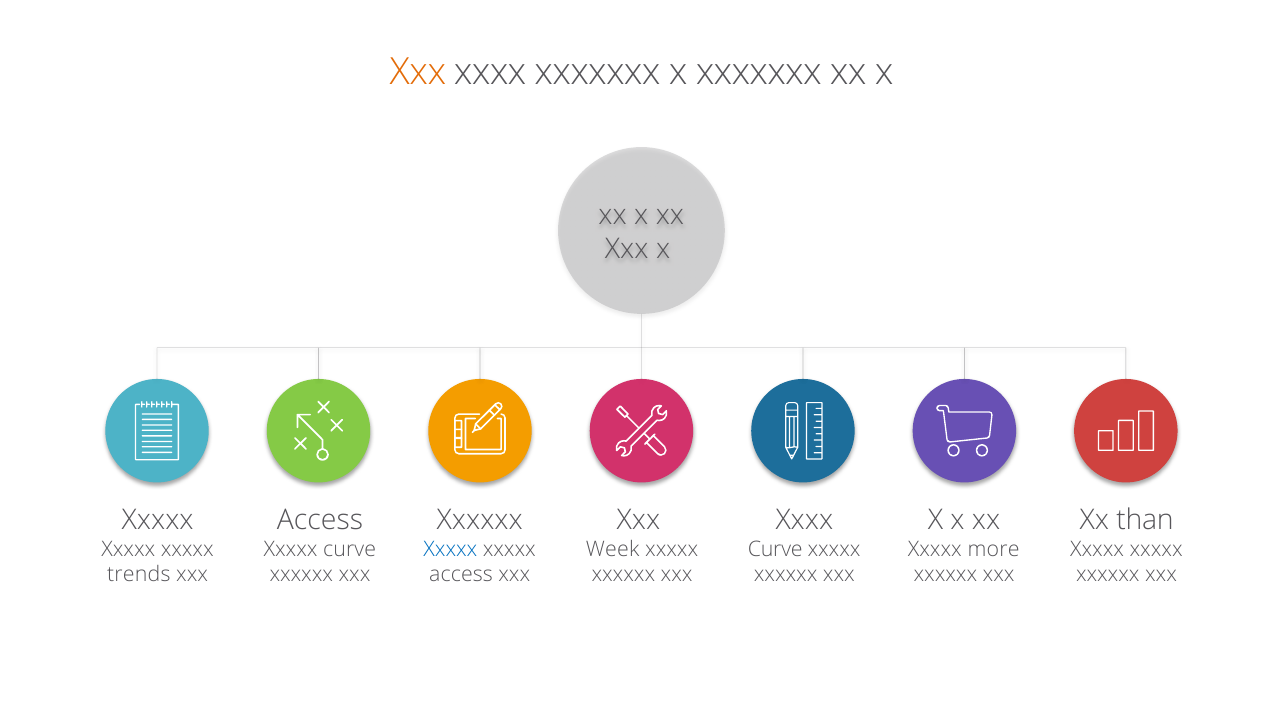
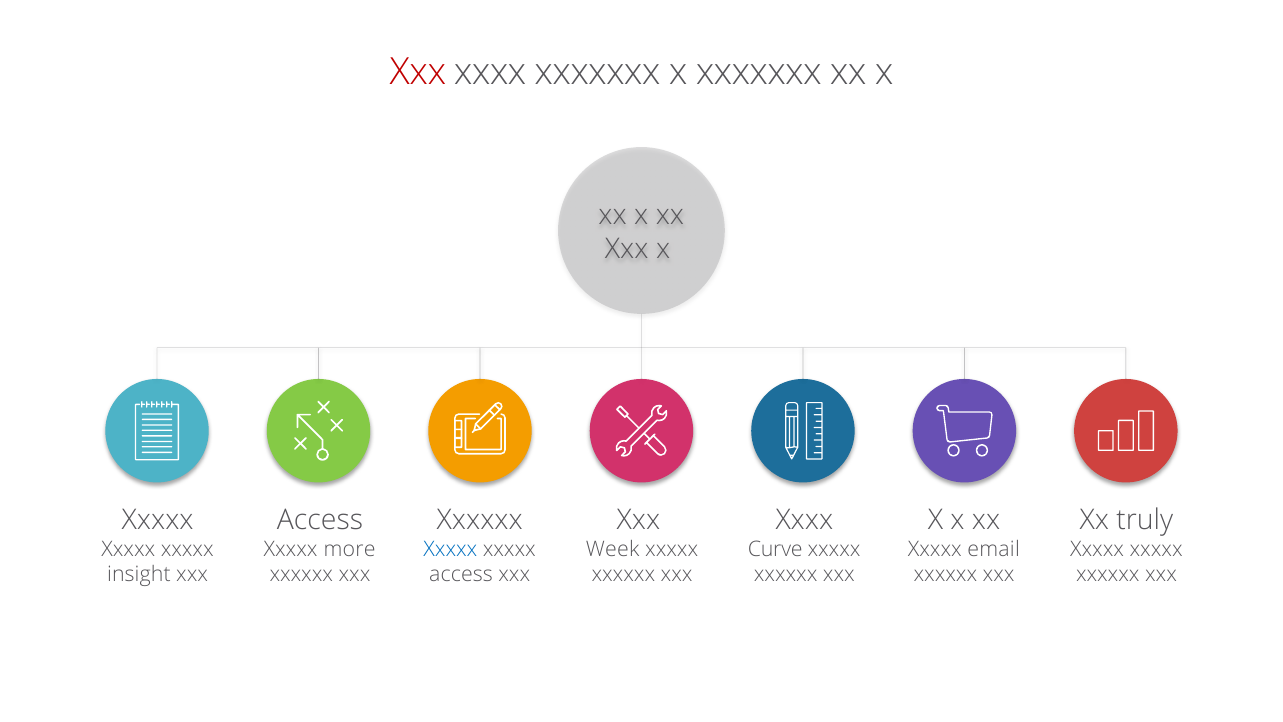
Xxx colour: orange -> red (418, 72)
than: than -> truly (1145, 519)
Xxxxx curve: curve -> more (350, 549)
more: more -> email (994, 549)
trends: trends -> insight (139, 574)
